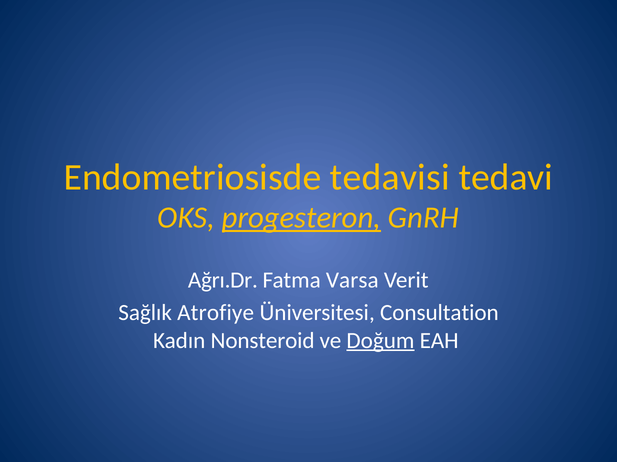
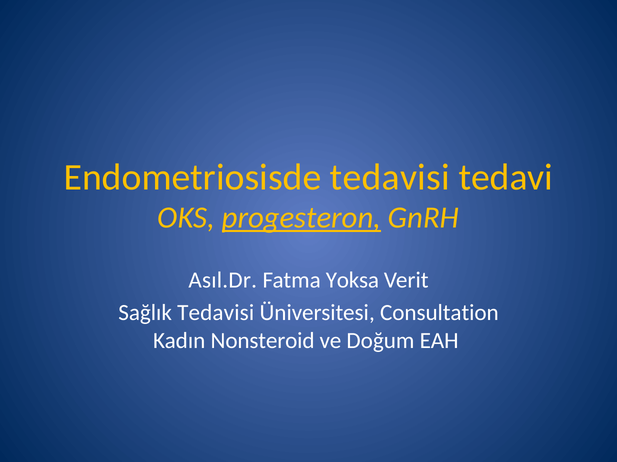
Ağrı.Dr: Ağrı.Dr -> Asıl.Dr (223, 281)
Varsa: Varsa -> Yoksa (352, 281)
Sağlık Atrofiye: Atrofiye -> Tedavisi (216, 313)
Doğum underline: present -> none (380, 341)
